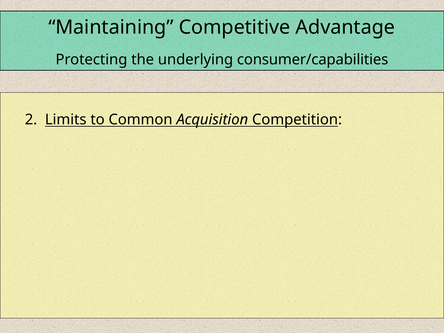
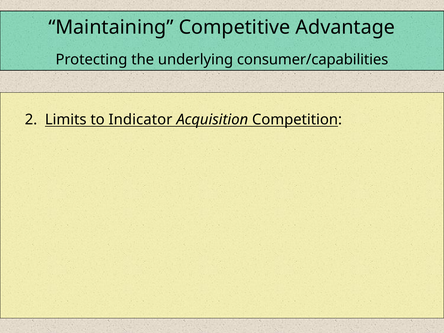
Common: Common -> Indicator (140, 120)
